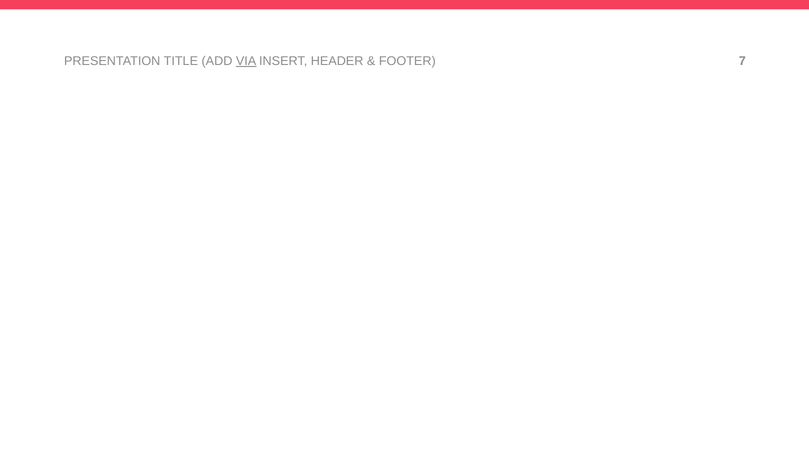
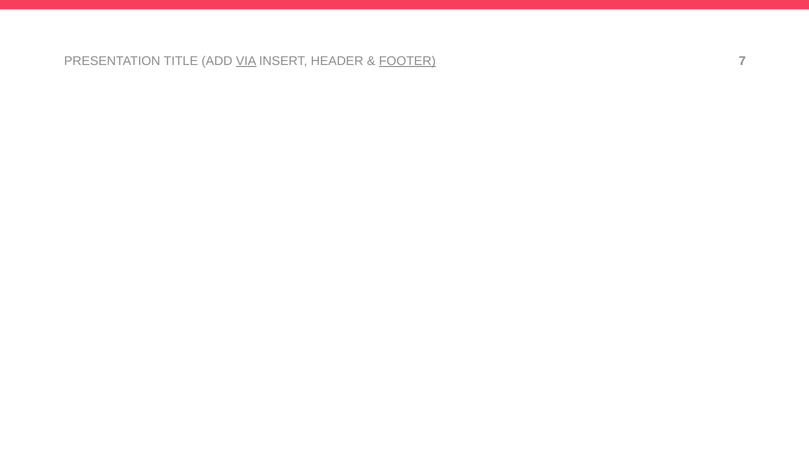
FOOTER underline: none -> present (407, 61)
